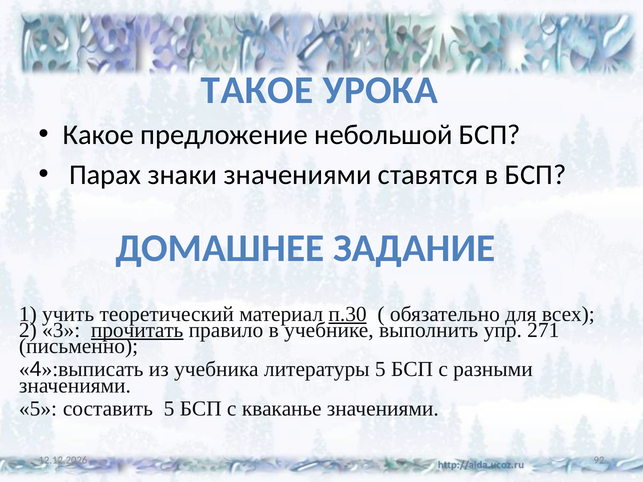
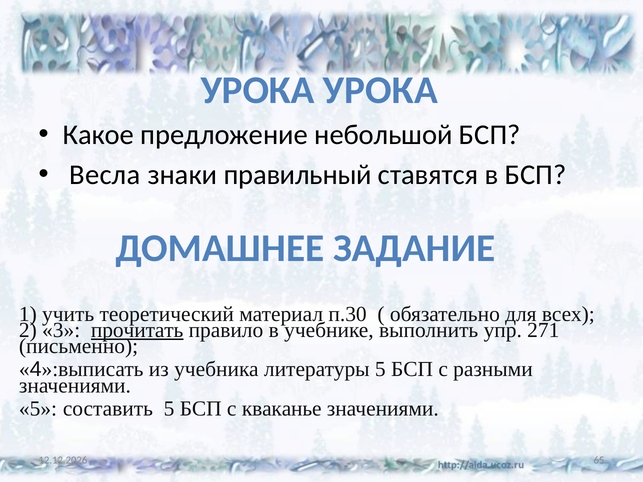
ТАКОЕ: ТАКОЕ -> УРОКА (258, 90)
Парах: Парах -> Весла (105, 175)
знаки значениями: значениями -> правильный (298, 175)
п.30 underline: present -> none (348, 314)
92: 92 -> 65 (599, 460)
